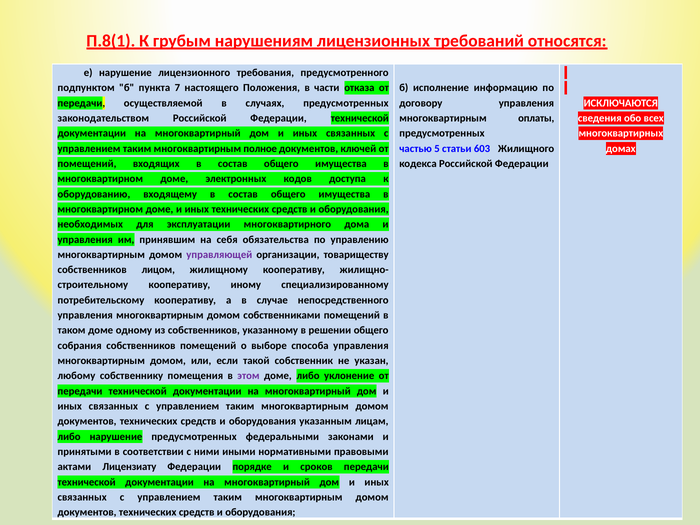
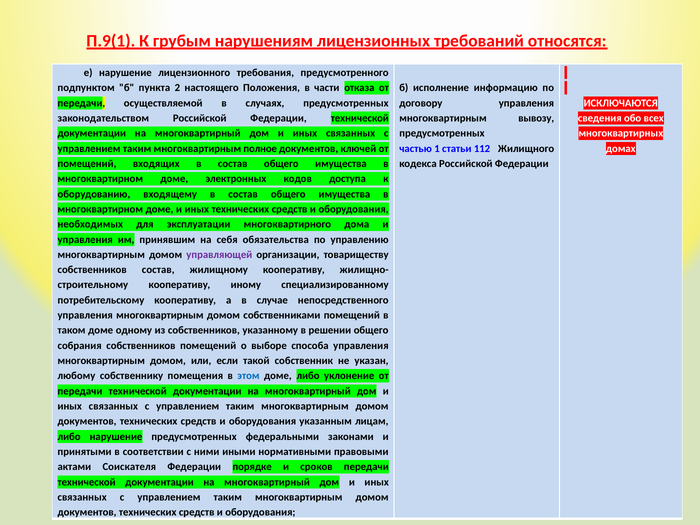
П.8(1: П.8(1 -> П.9(1 (111, 41)
7: 7 -> 2 (177, 88)
оплаты: оплаты -> вывозу (536, 118)
5: 5 -> 1 (437, 149)
603: 603 -> 112 (482, 149)
собственников лицом: лицом -> состав (158, 270)
этом colour: purple -> blue (248, 376)
Лицензиату: Лицензиату -> Соискателя (129, 467)
